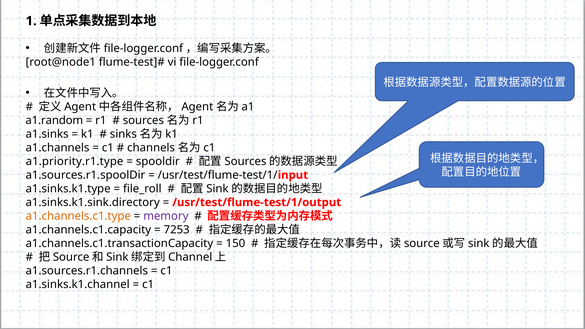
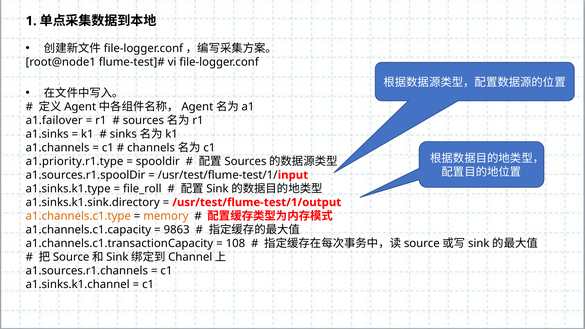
a1.random: a1.random -> a1.failover (54, 120)
memory colour: purple -> orange (166, 216)
7253: 7253 -> 9863 (177, 230)
150: 150 -> 108 (235, 243)
